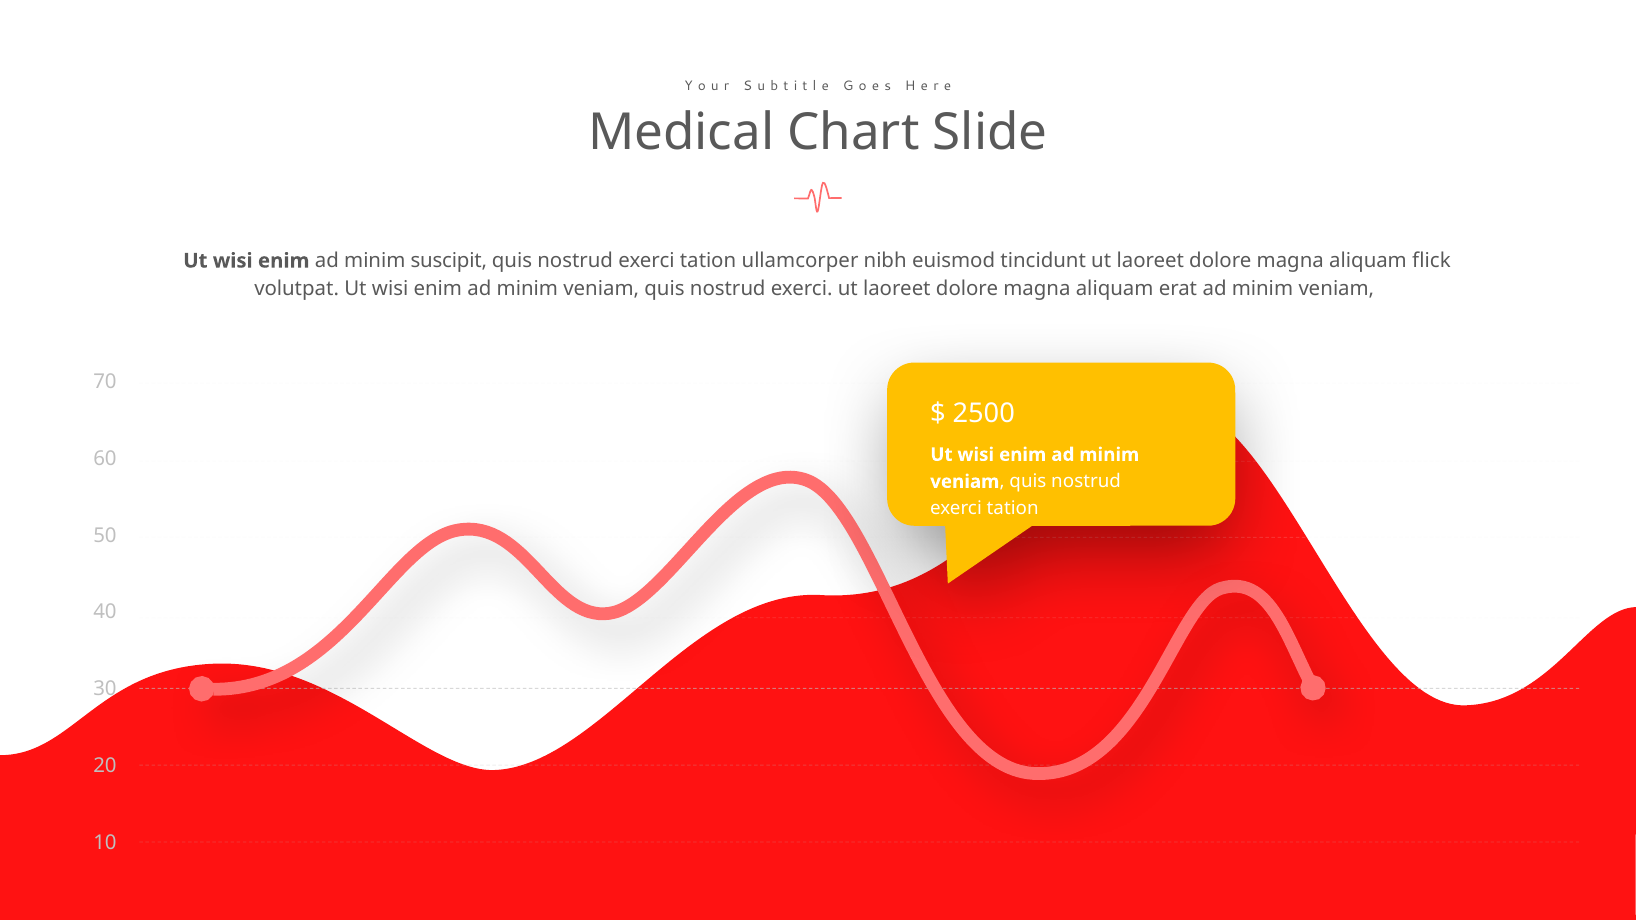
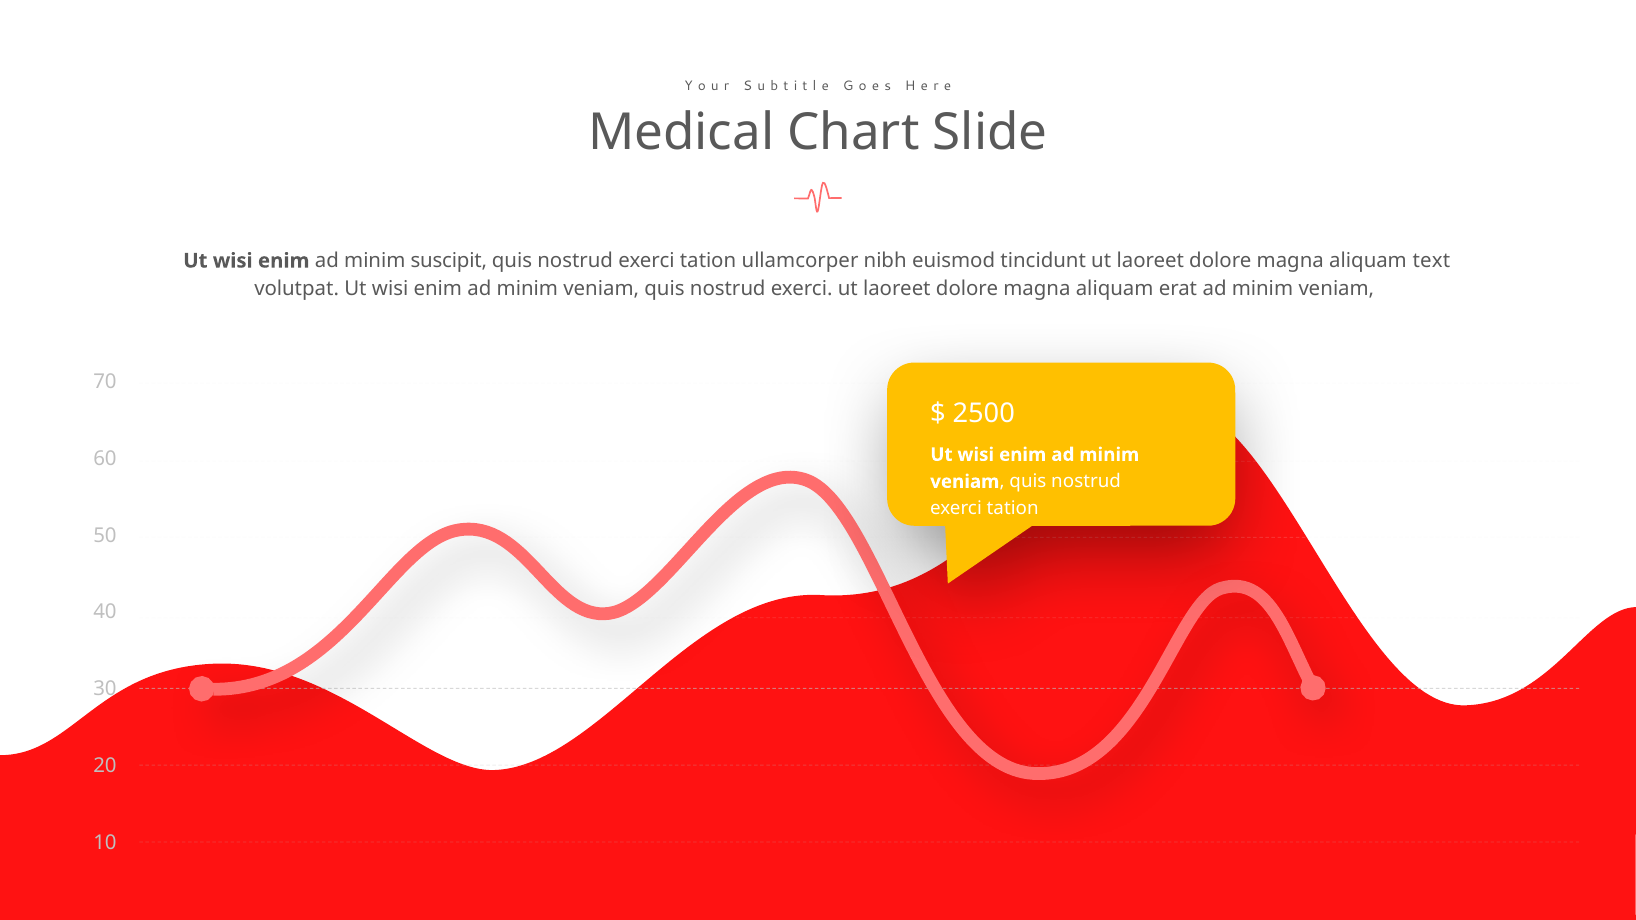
flick: flick -> text (1431, 261)
